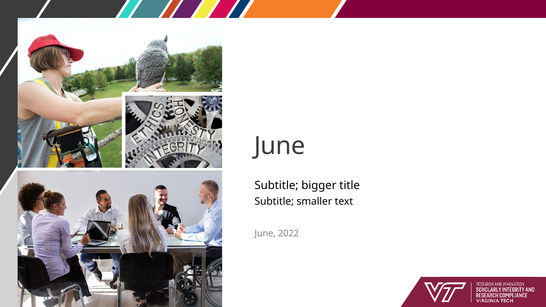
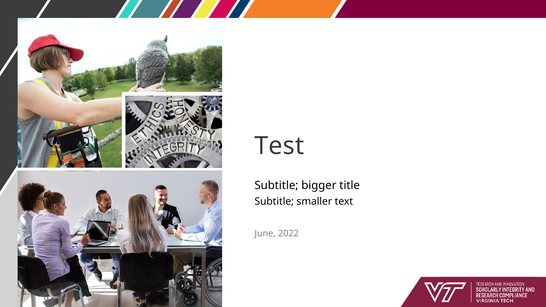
June: June -> Test (279, 146)
